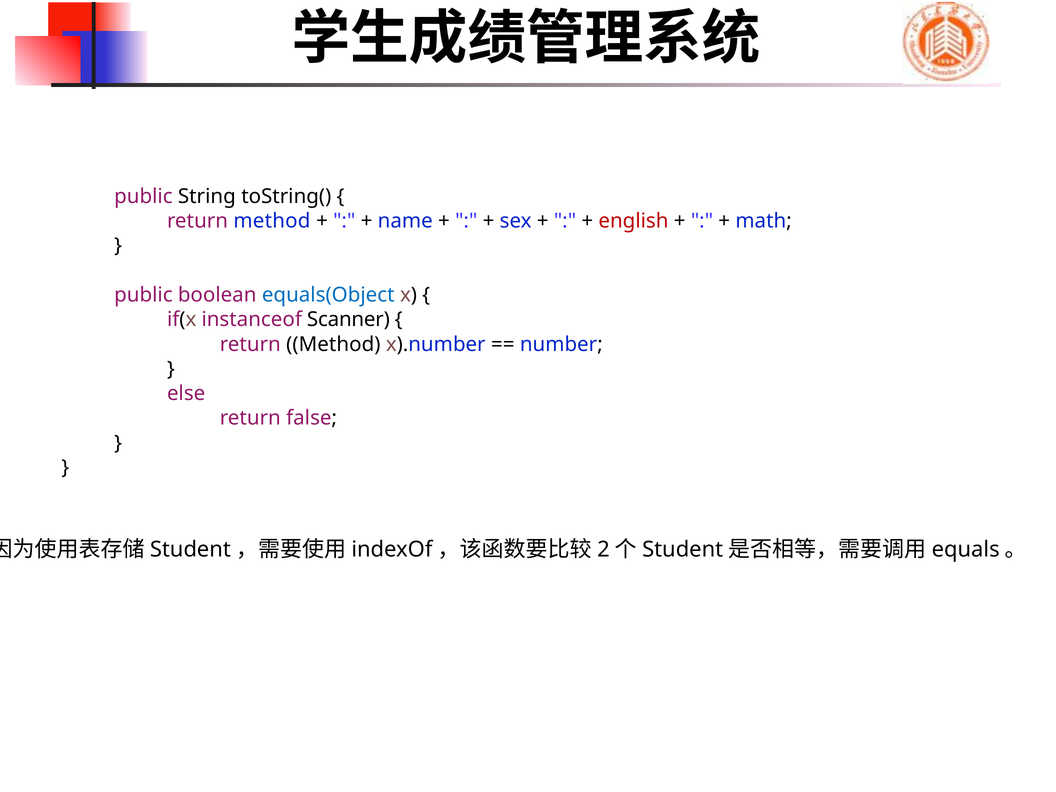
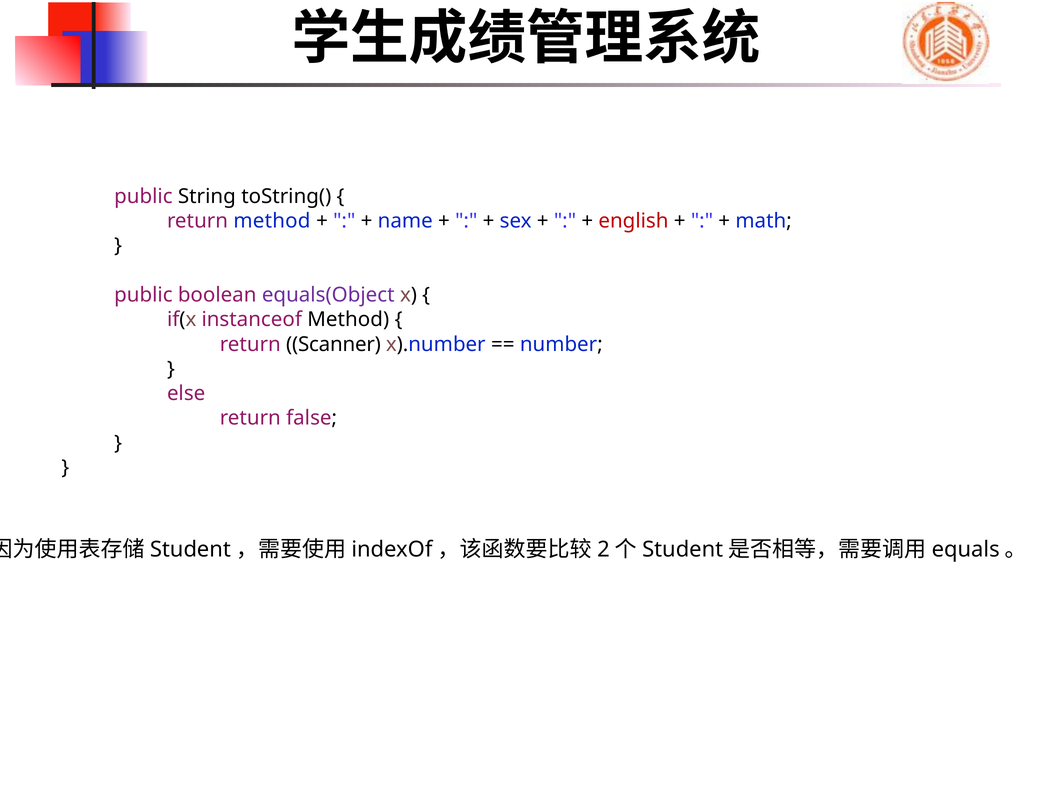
equals(Object colour: blue -> purple (328, 295)
instanceof Scanner: Scanner -> Method (348, 320)
Method: Method -> Scanner (333, 344)
